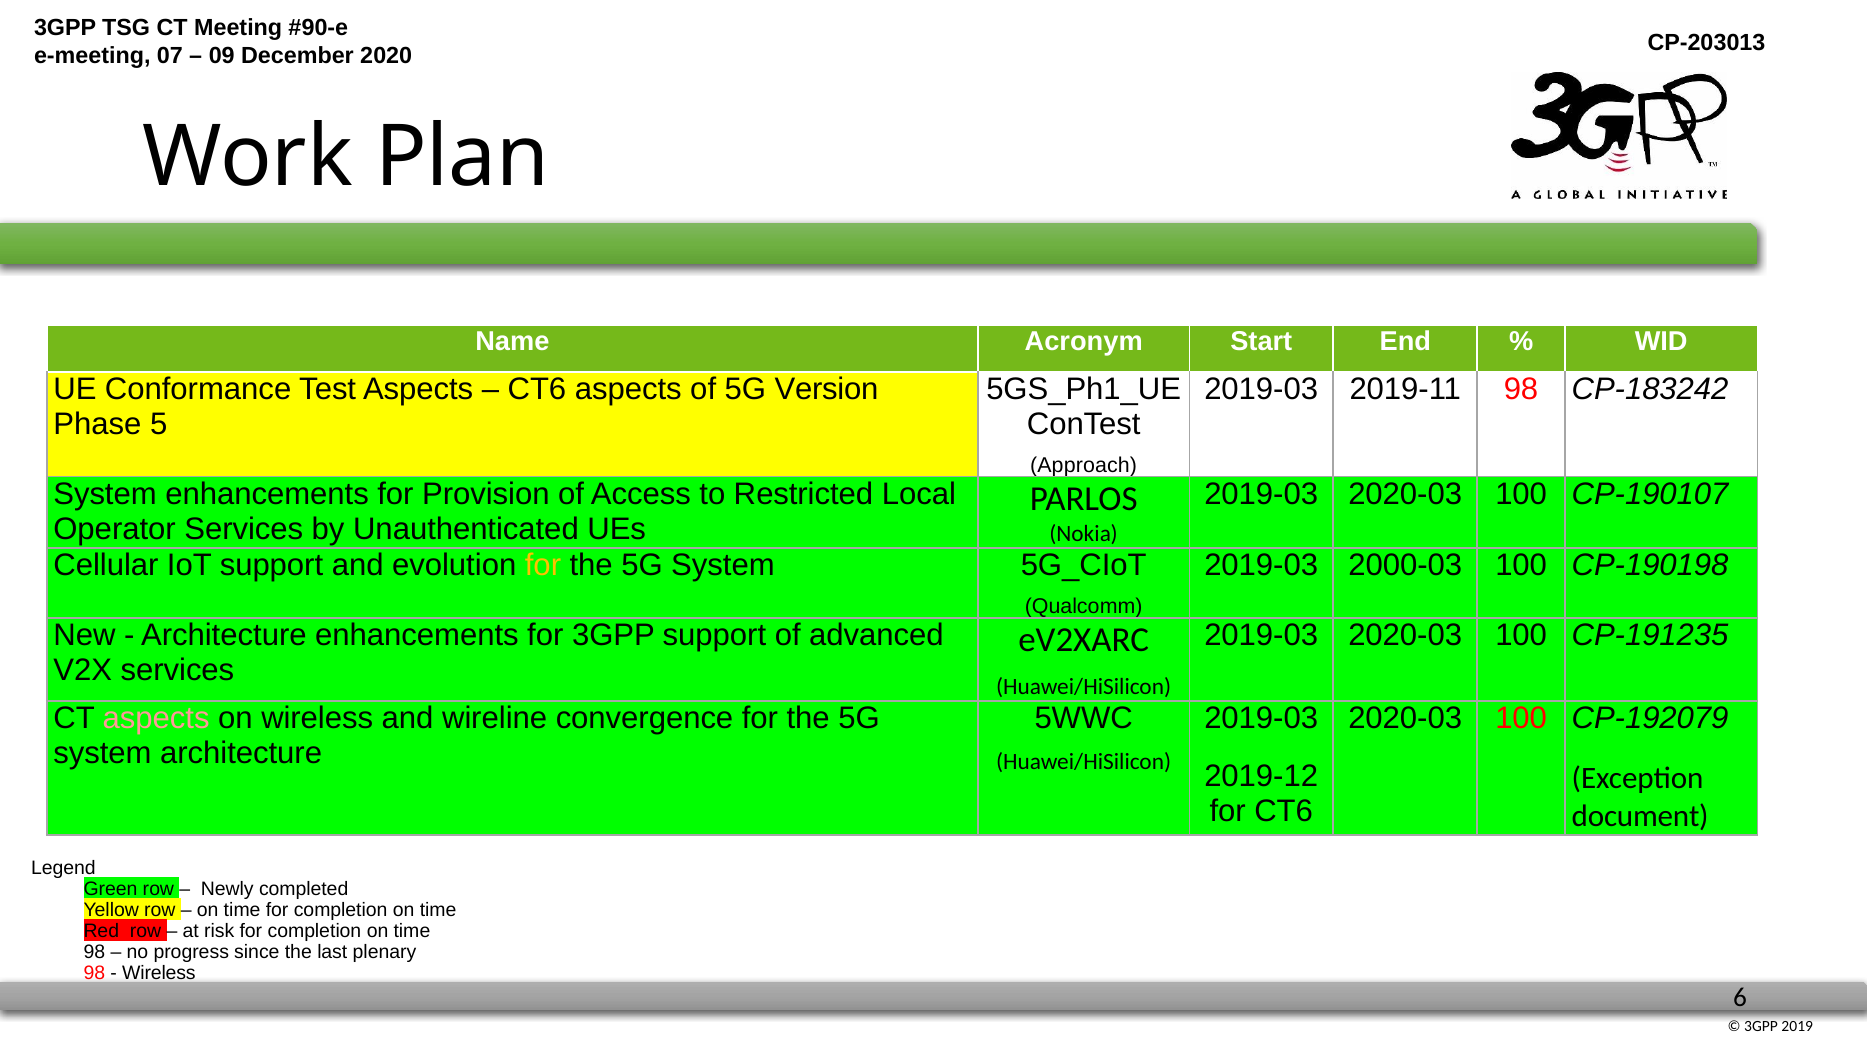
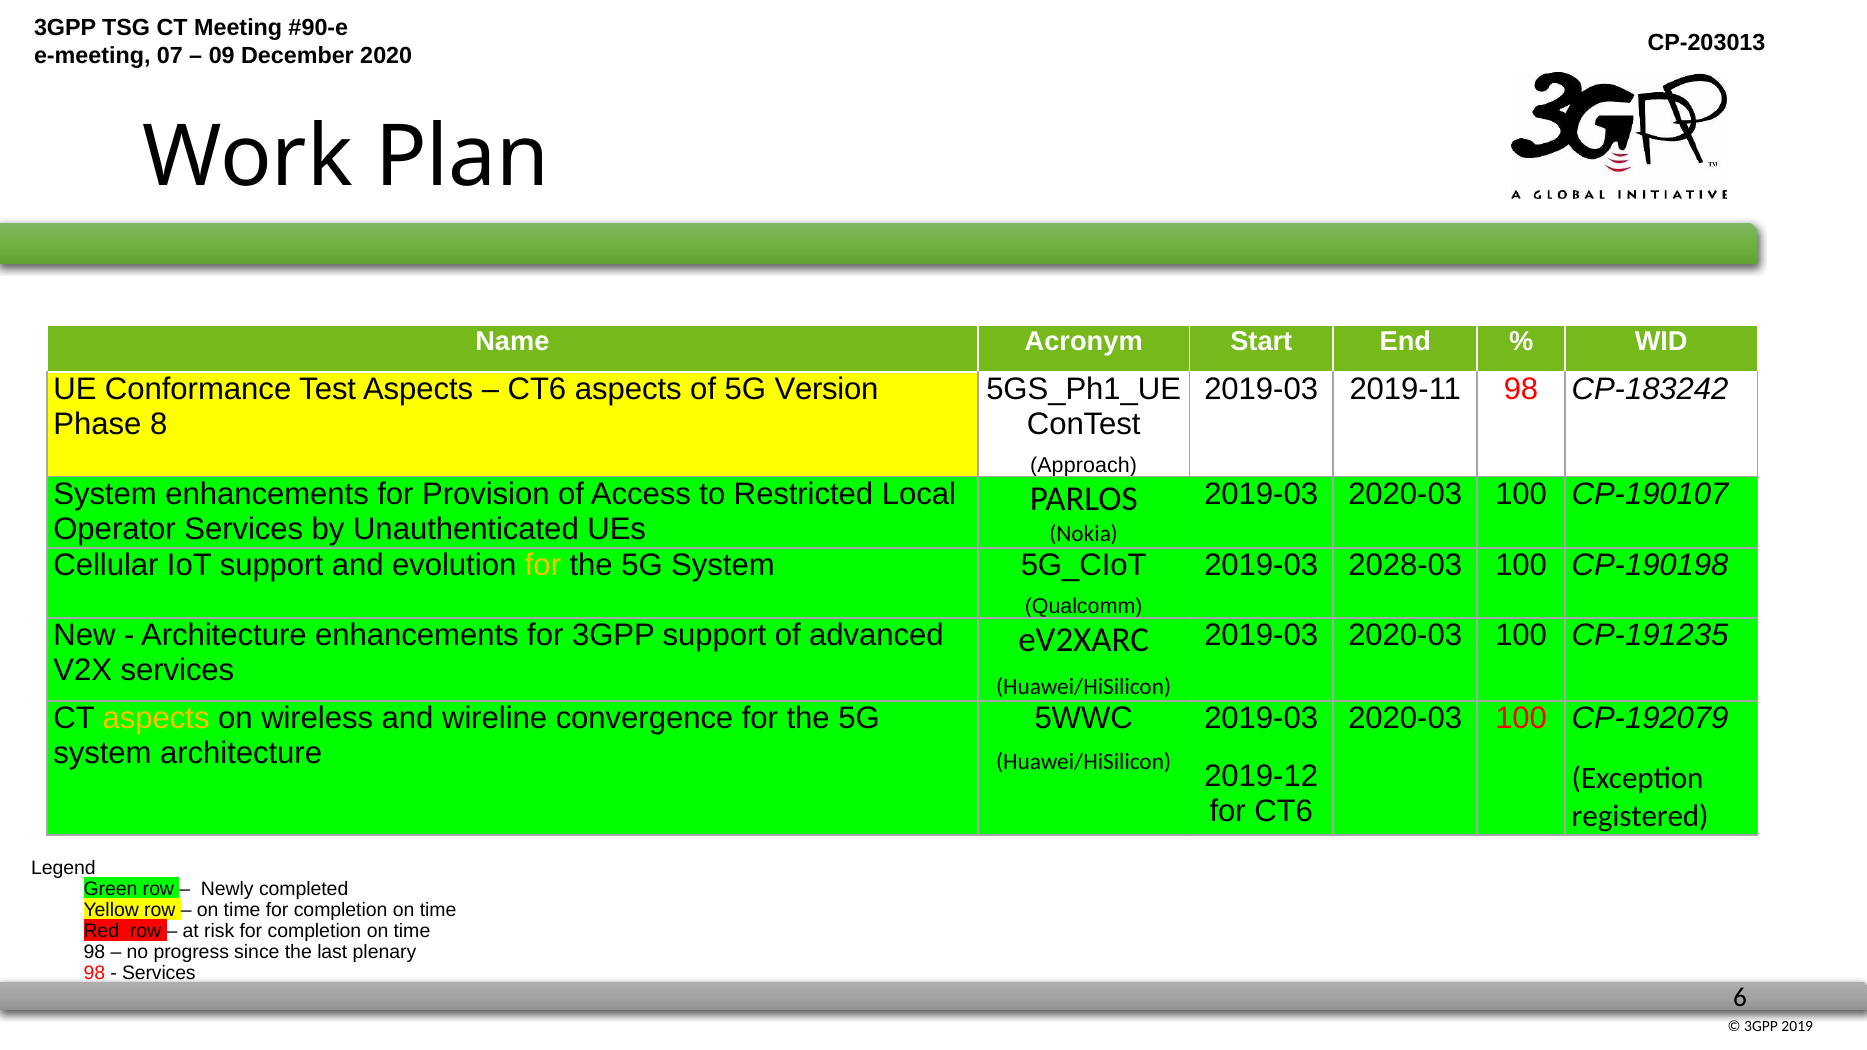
5: 5 -> 8 (159, 424)
2000-03: 2000-03 -> 2028-03 (1405, 566)
aspects colour: pink -> yellow (156, 719)
document: document -> registered (1640, 816)
Wireless: Wireless -> Services (159, 973)
